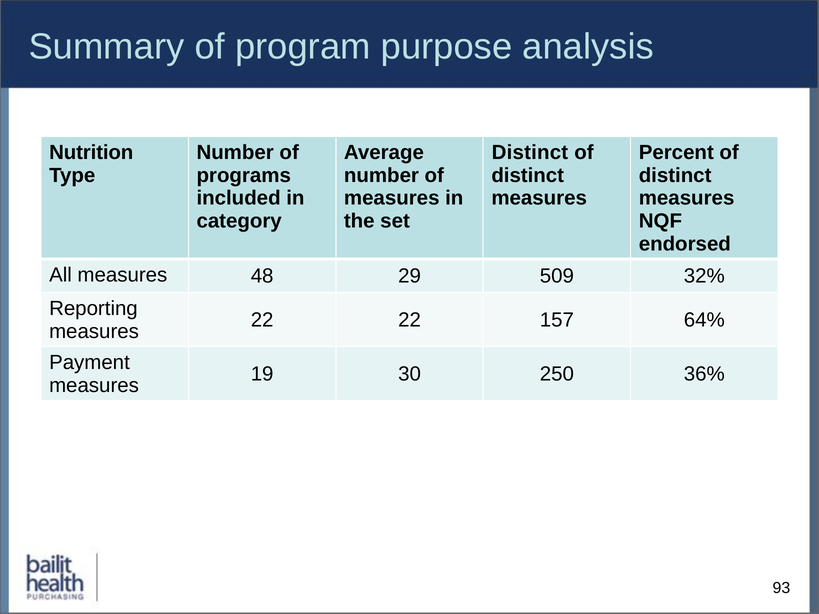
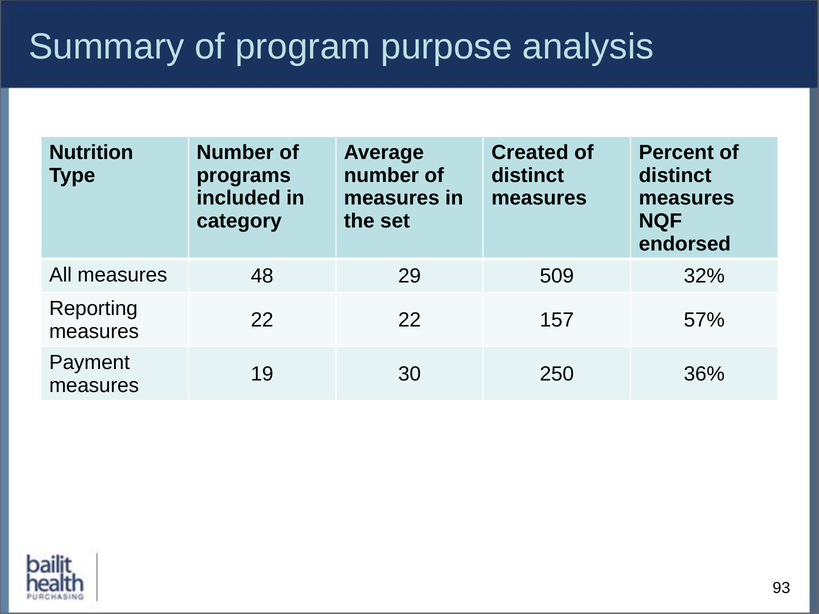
Distinct: Distinct -> Created (530, 152)
64%: 64% -> 57% (704, 320)
